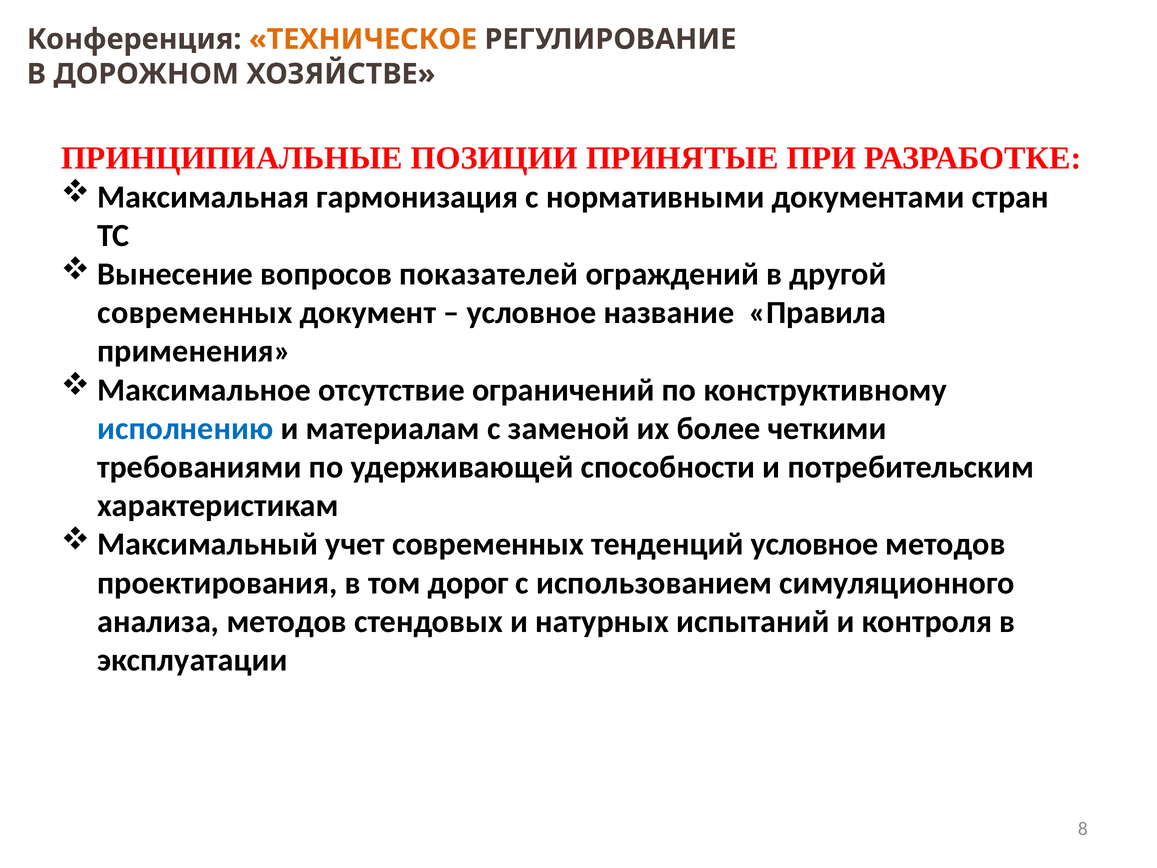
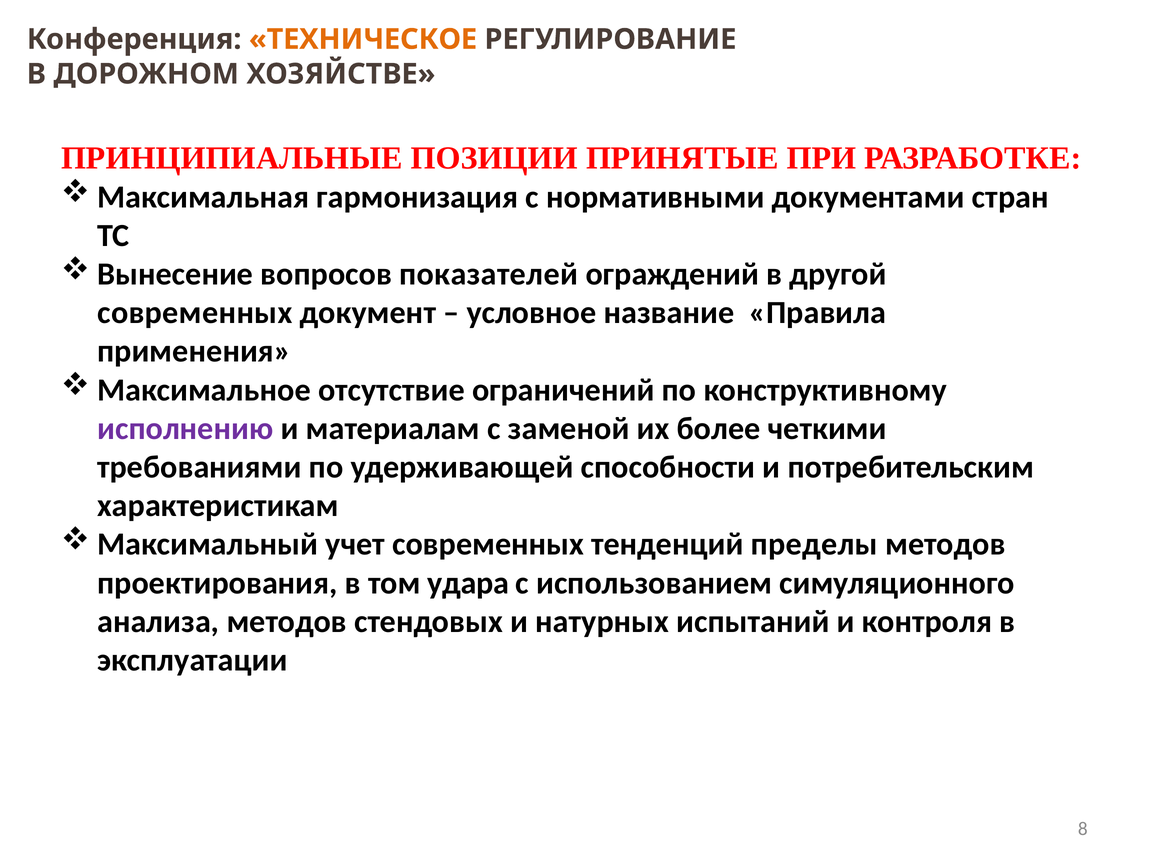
исполнению colour: blue -> purple (185, 428)
тенденций условное: условное -> пределы (814, 544)
дорог: дорог -> удара (468, 583)
